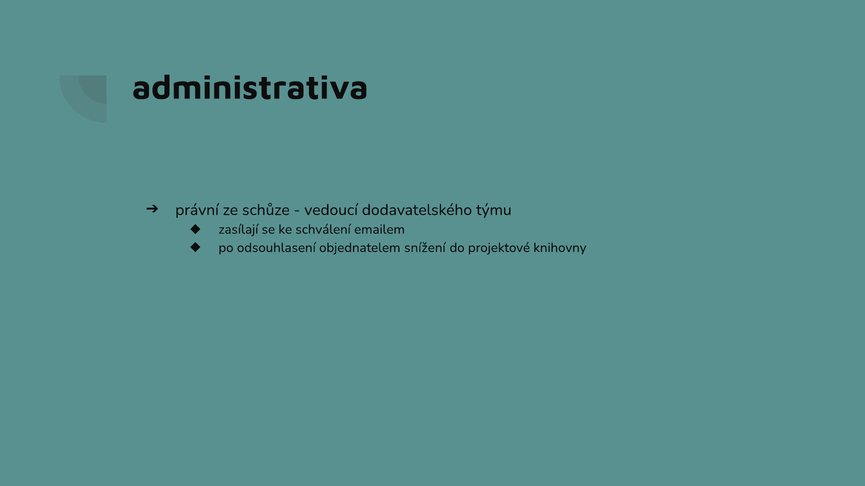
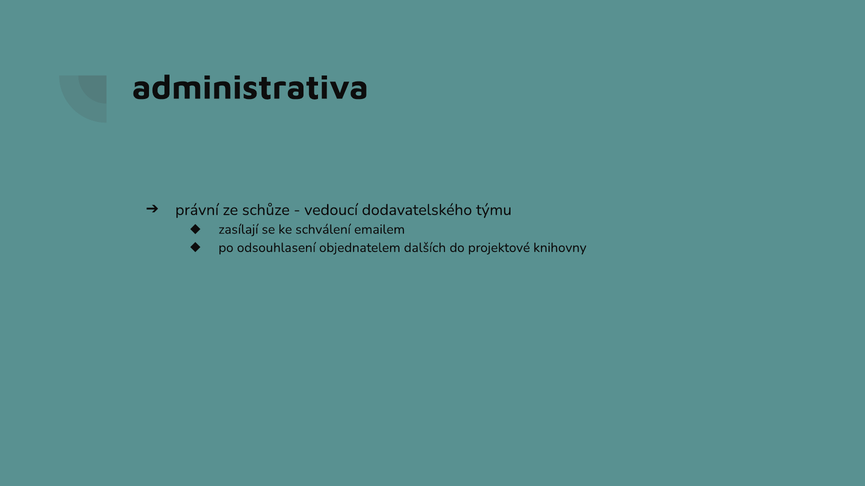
snížení: snížení -> dalších (425, 248)
